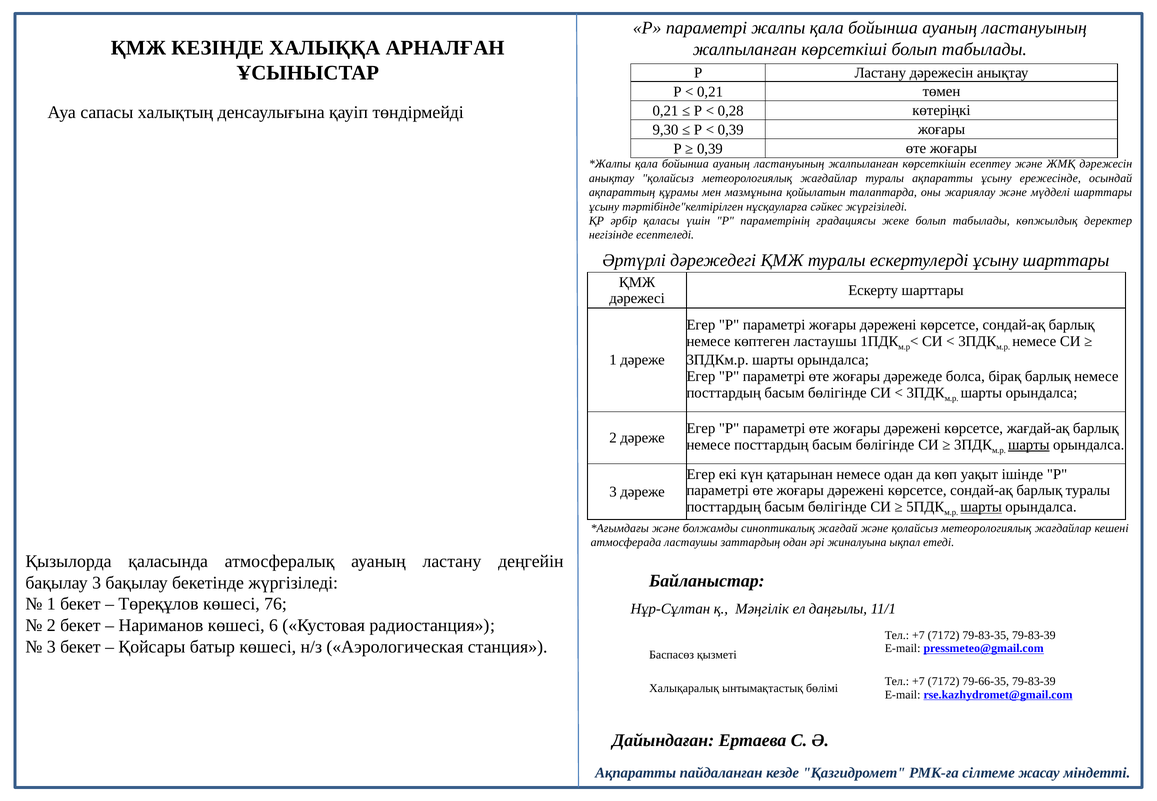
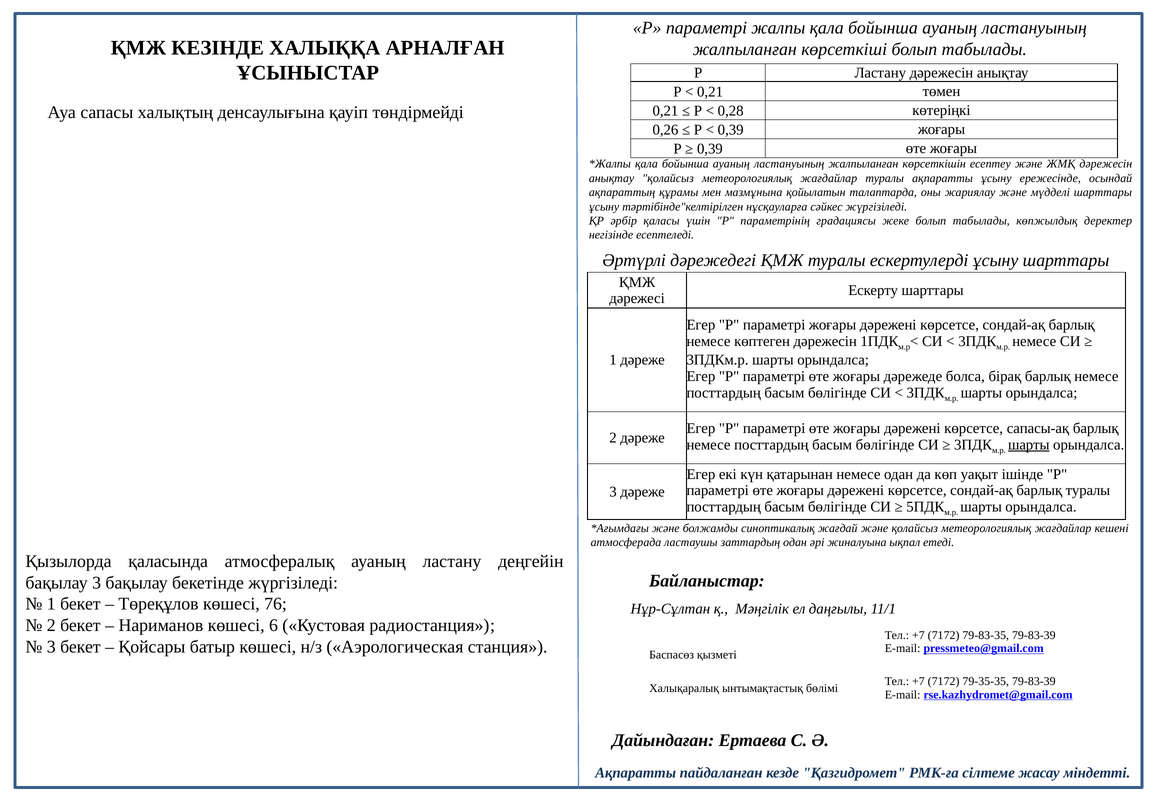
9,30: 9,30 -> 0,26 (665, 130)
көптеген ластаушы: ластаушы -> дәрежесін (825, 341)
жағдай-ақ: жағдай-ақ -> сапасы-ақ (1038, 428)
шарты underline: present -> none (981, 507)
79-66-35: 79-66-35 -> 79-35-35 (986, 681)
